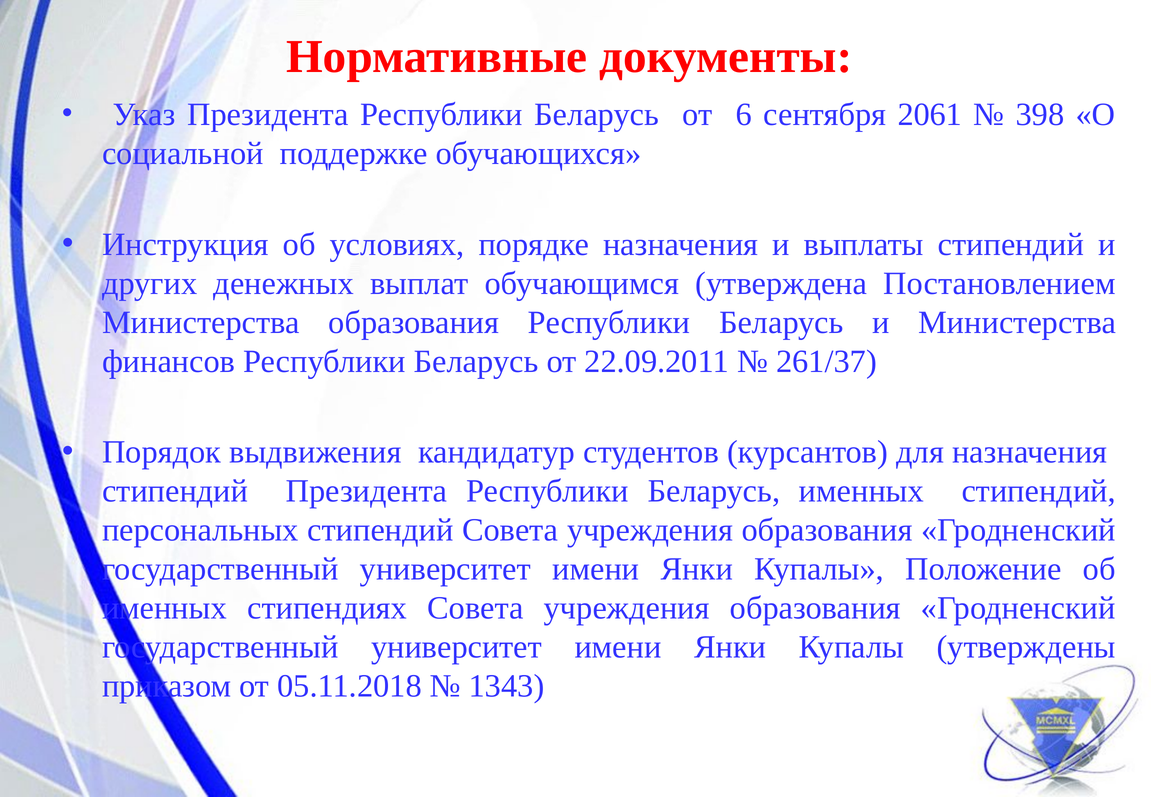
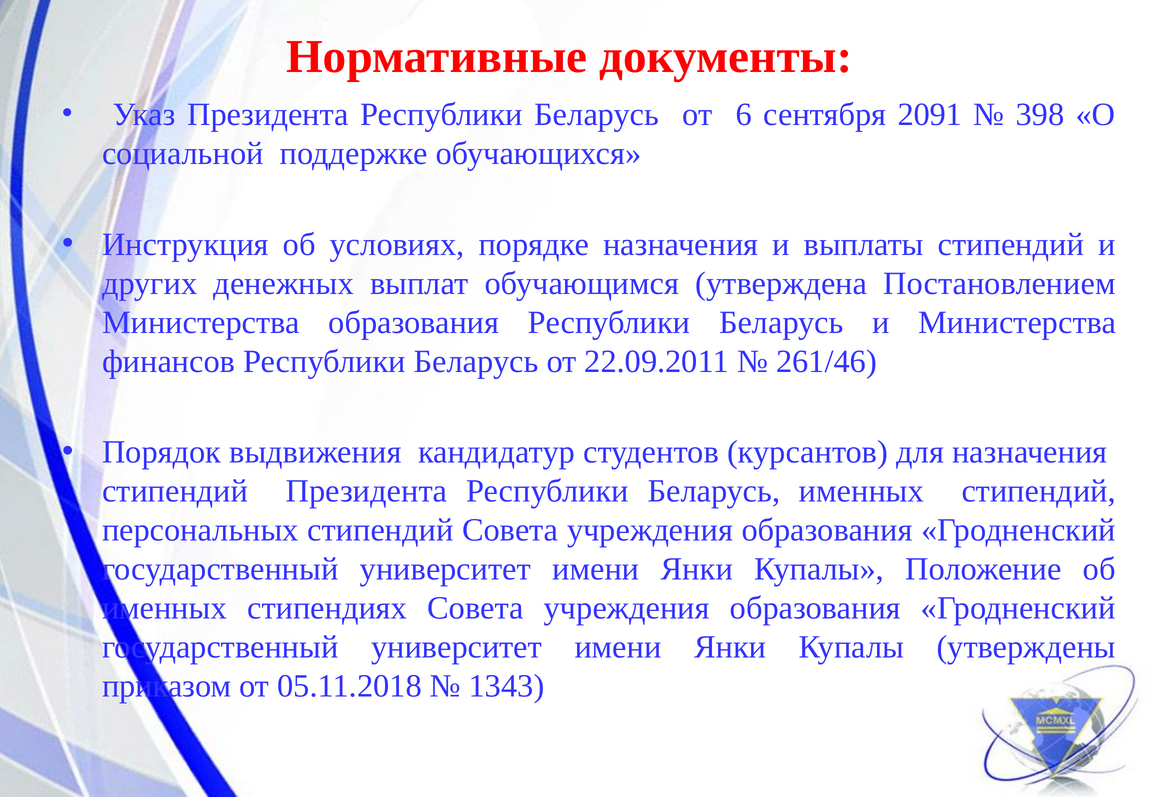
2061: 2061 -> 2091 (930, 115)
261/37: 261/37 -> 261/46 (826, 361)
